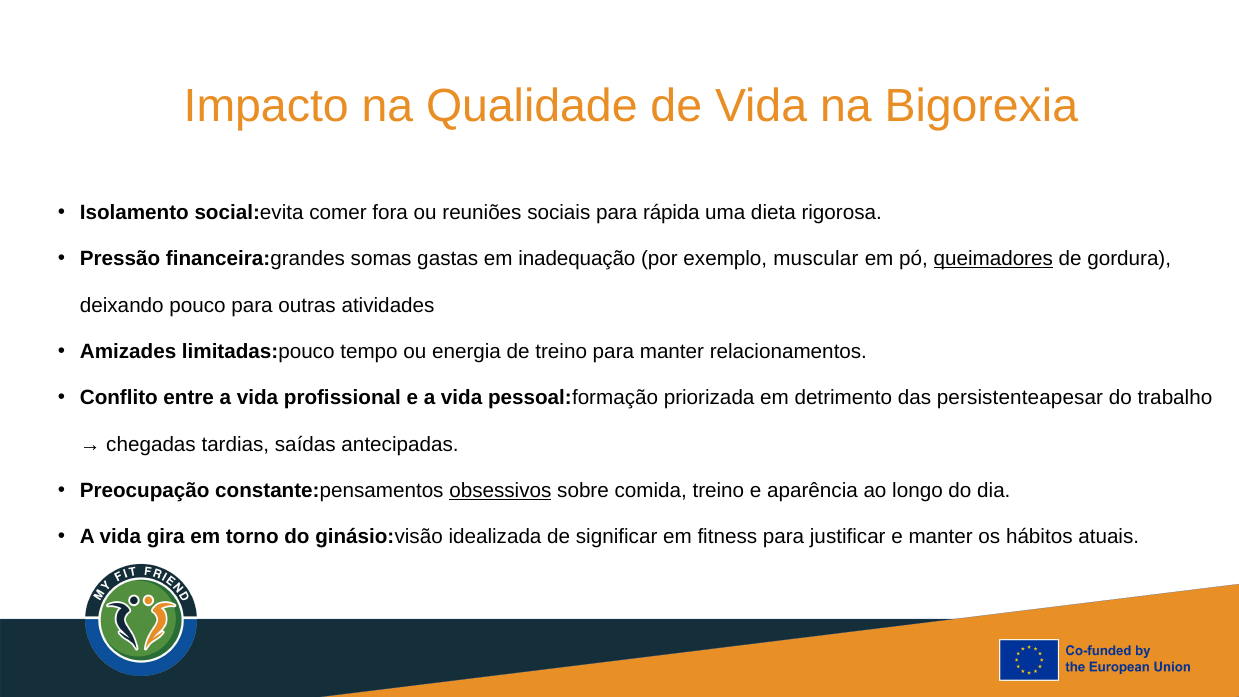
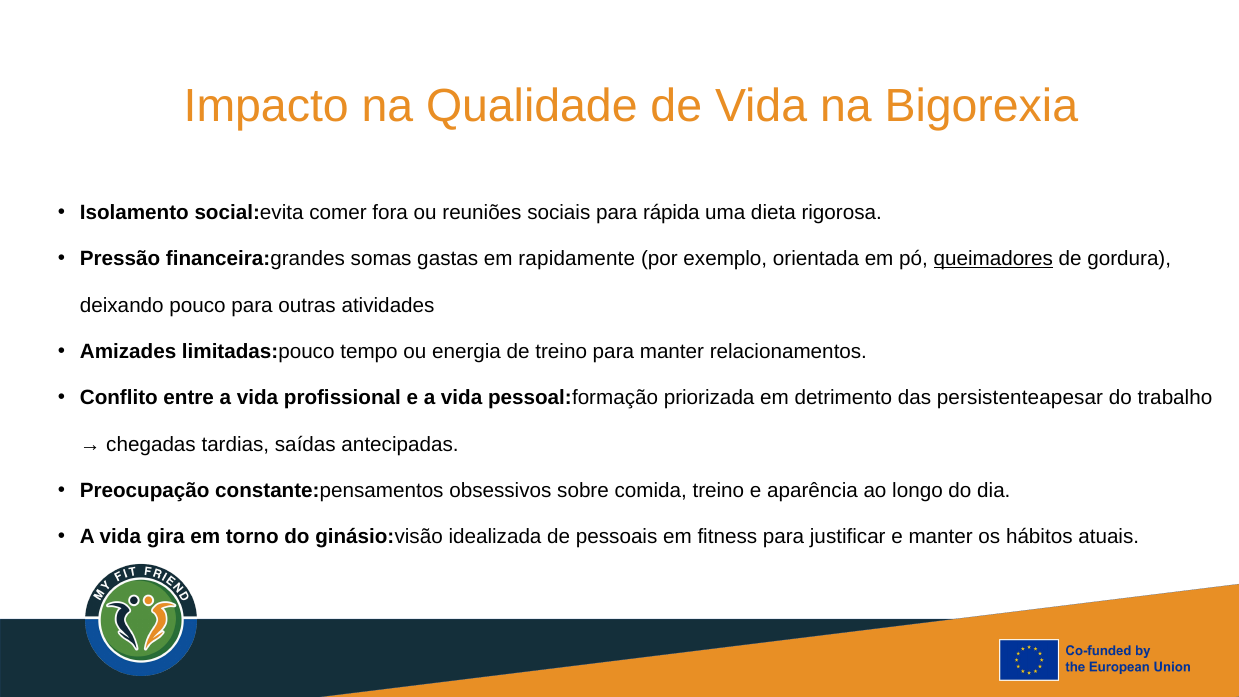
inadequação: inadequação -> rapidamente (577, 259)
muscular: muscular -> orientada (816, 259)
obsessivos underline: present -> none (500, 491)
significar: significar -> pessoais (617, 537)
